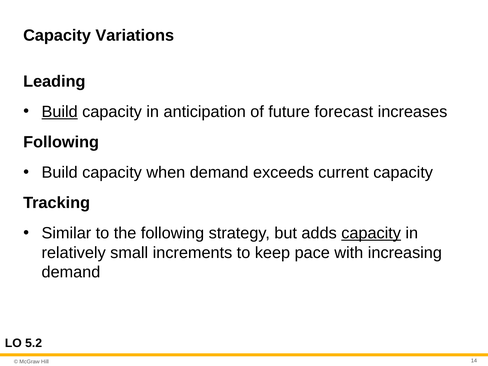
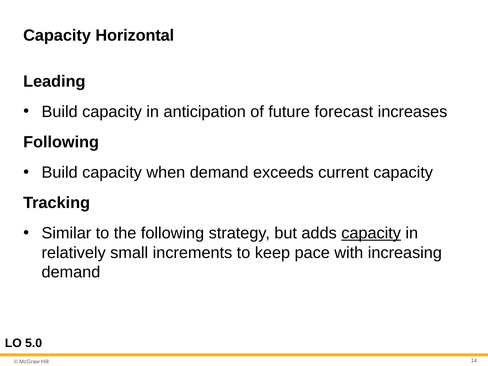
Variations: Variations -> Horizontal (135, 36)
Build underline: present -> none (60, 112)
5.2: 5.2 -> 5.0 (34, 343)
